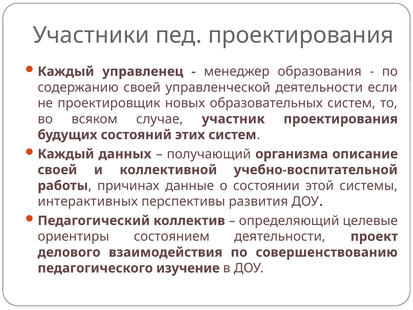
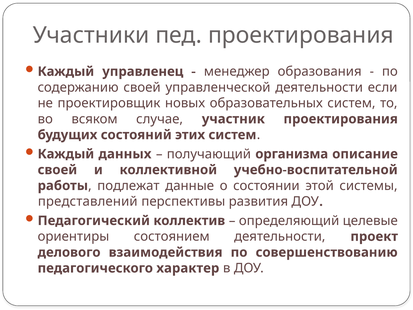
причинах: причинах -> подлежат (128, 186)
интерактивных: интерактивных -> представлений (88, 201)
изучение: изучение -> характер (188, 268)
